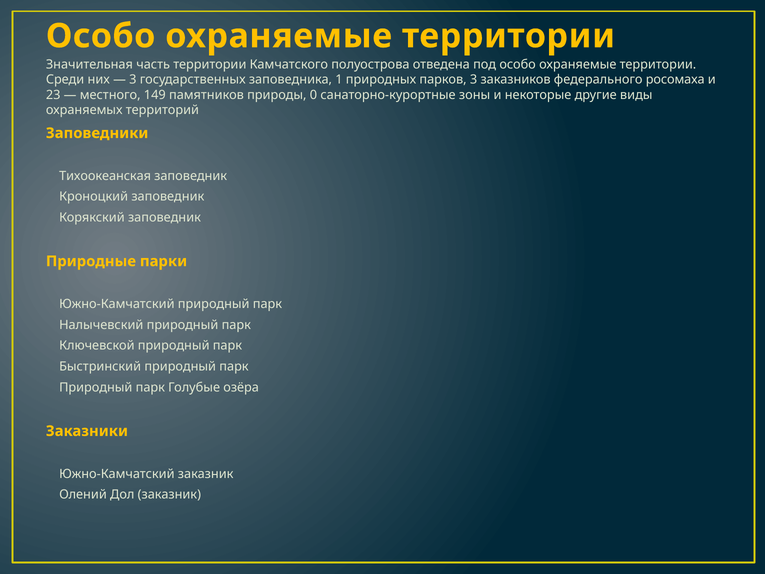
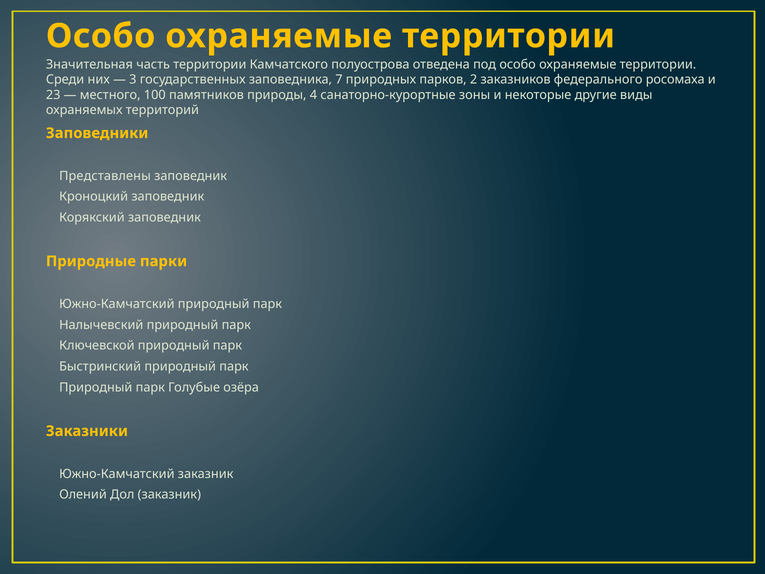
1: 1 -> 7 (339, 80)
парков 3: 3 -> 2 (474, 80)
149: 149 -> 100 (155, 95)
0: 0 -> 4 (313, 95)
Тихоокеанская: Тихоокеанская -> Представлены (105, 176)
